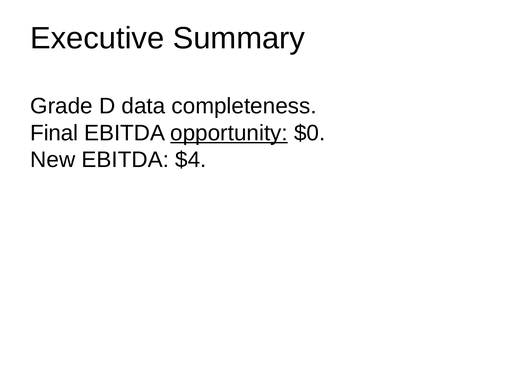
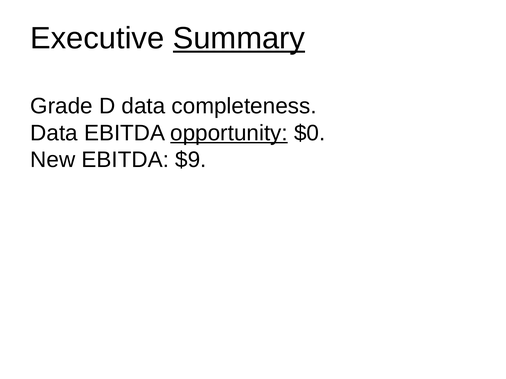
Summary underline: none -> present (239, 38)
Final: Final -> Data (54, 133)
$4: $4 -> $9 (191, 160)
